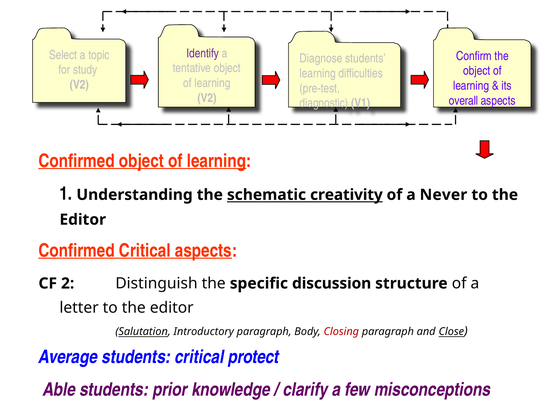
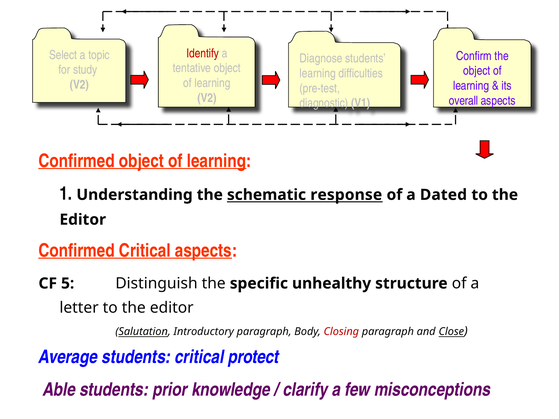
Identify colour: purple -> red (203, 53)
creativity: creativity -> response (346, 195)
Never: Never -> Dated (443, 195)
2: 2 -> 5 (68, 284)
discussion: discussion -> unhealthy (332, 284)
